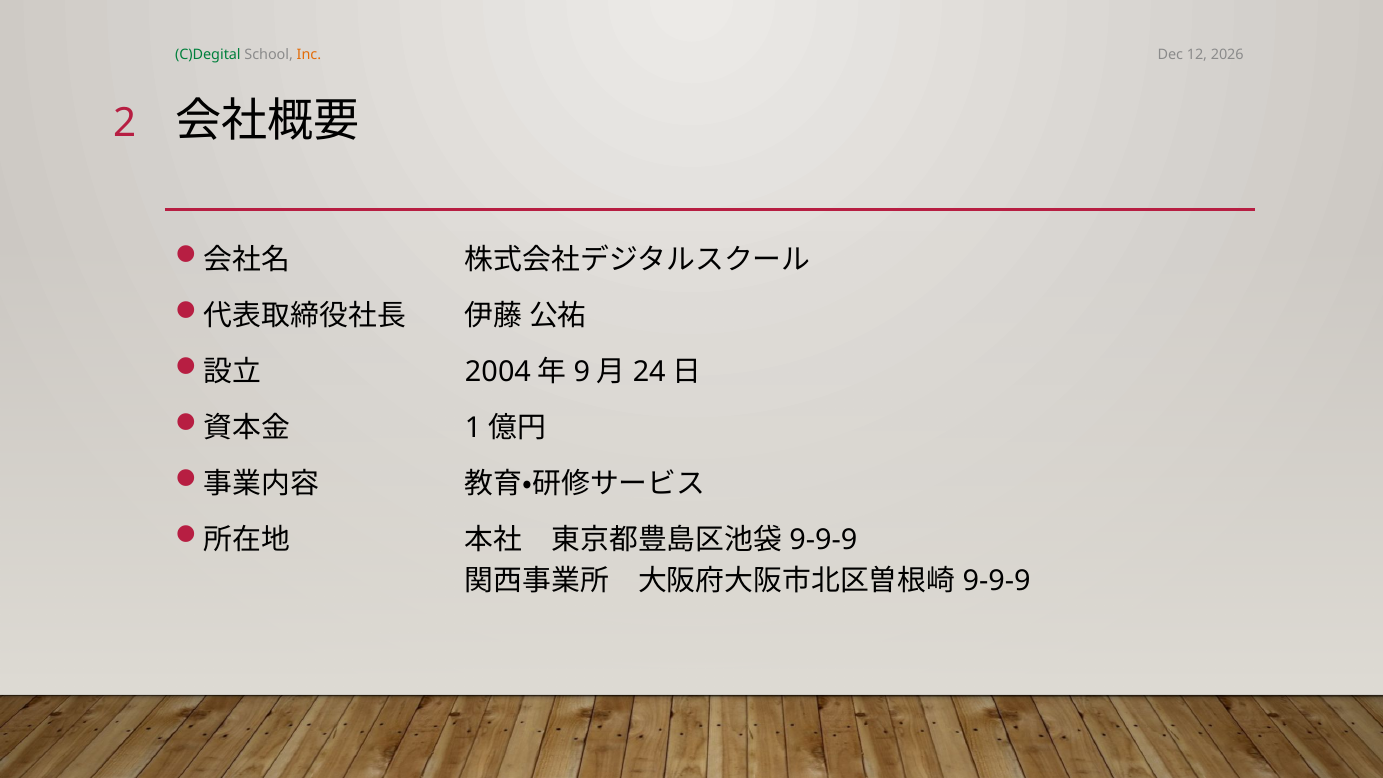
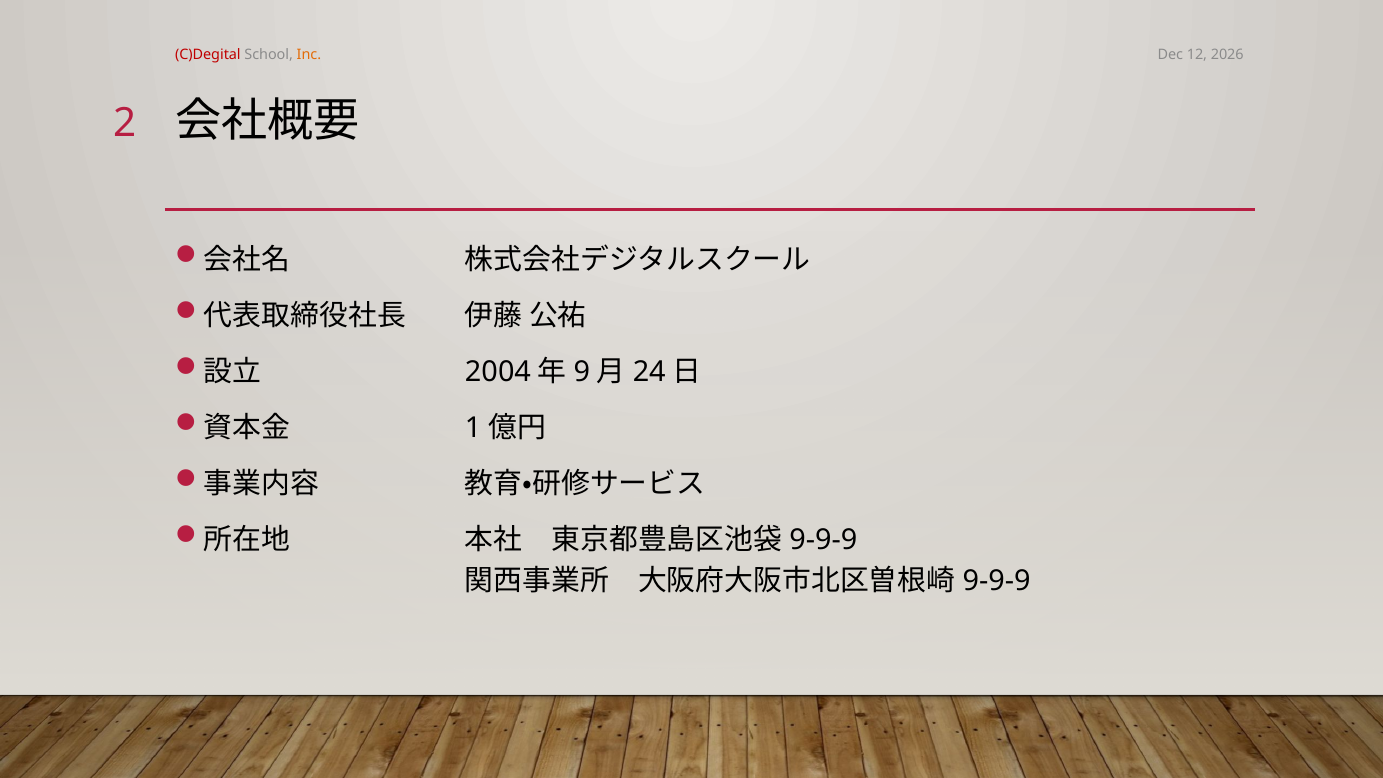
C)Degital colour: green -> red (208, 55)
